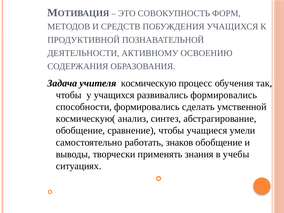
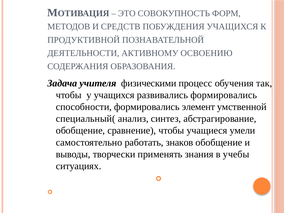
космическую: космическую -> физическими (149, 83)
сделать: сделать -> элемент (198, 107)
космическую(: космическую( -> специальный( (86, 119)
